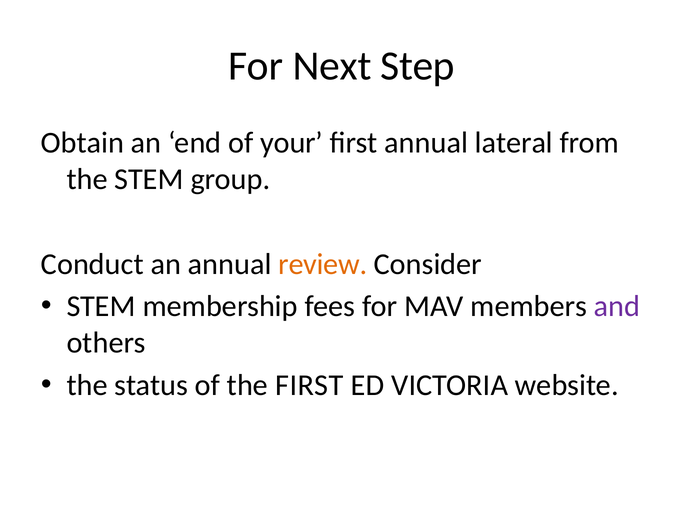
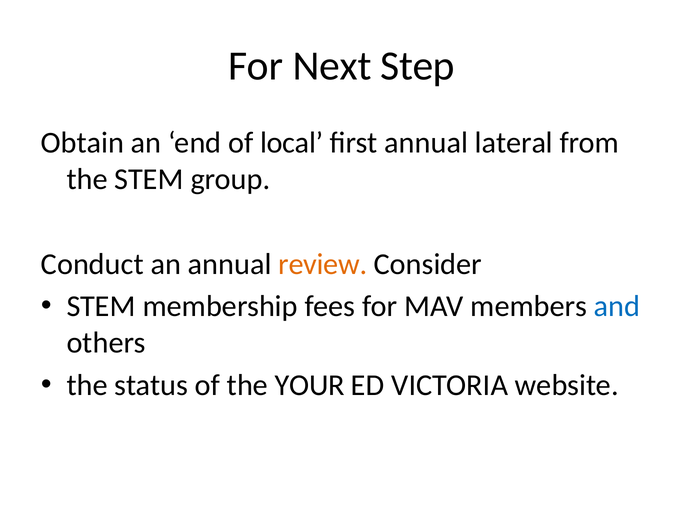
your: your -> local (292, 143)
and colour: purple -> blue (617, 307)
the FIRST: FIRST -> YOUR (310, 386)
